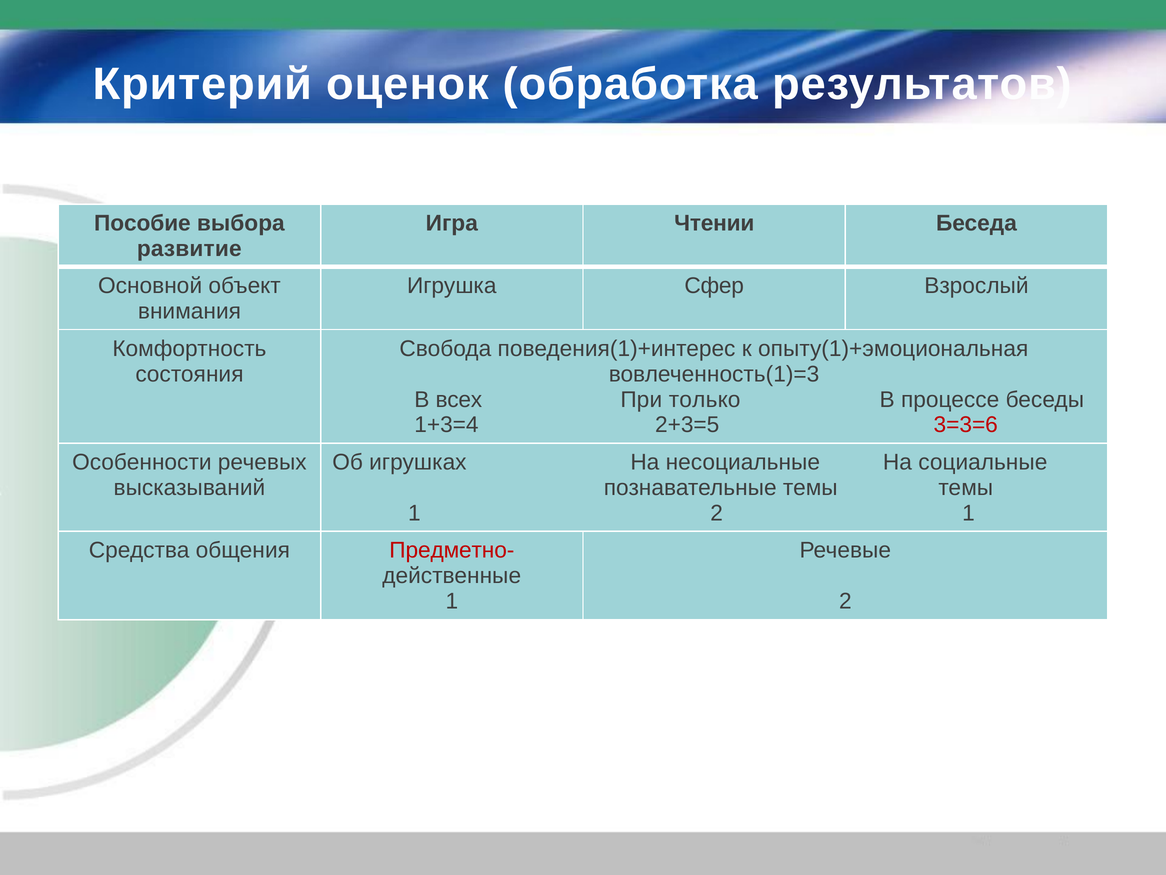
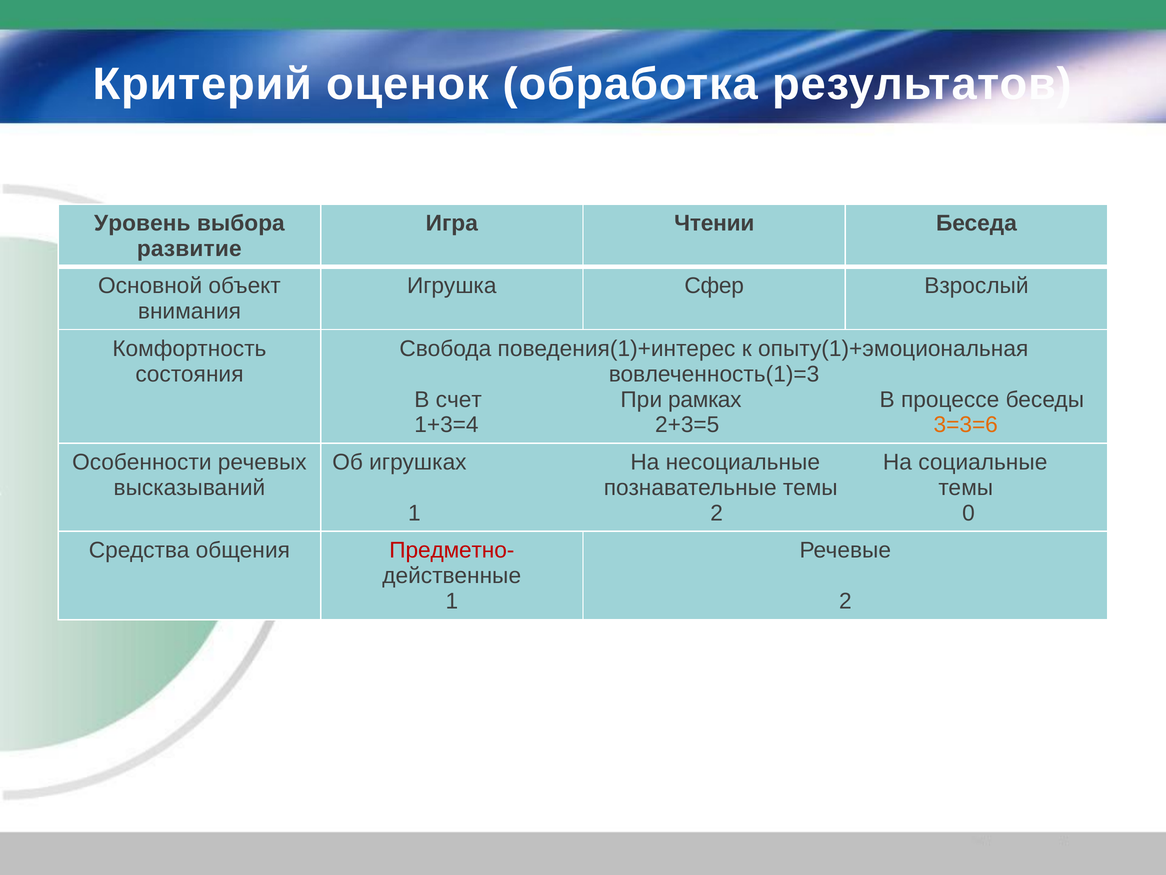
Пособие: Пособие -> Уровень (142, 223)
всех: всех -> счет (459, 399)
только: только -> рамках (705, 399)
3=3=6 colour: red -> orange (966, 425)
2 1: 1 -> 0 (969, 513)
